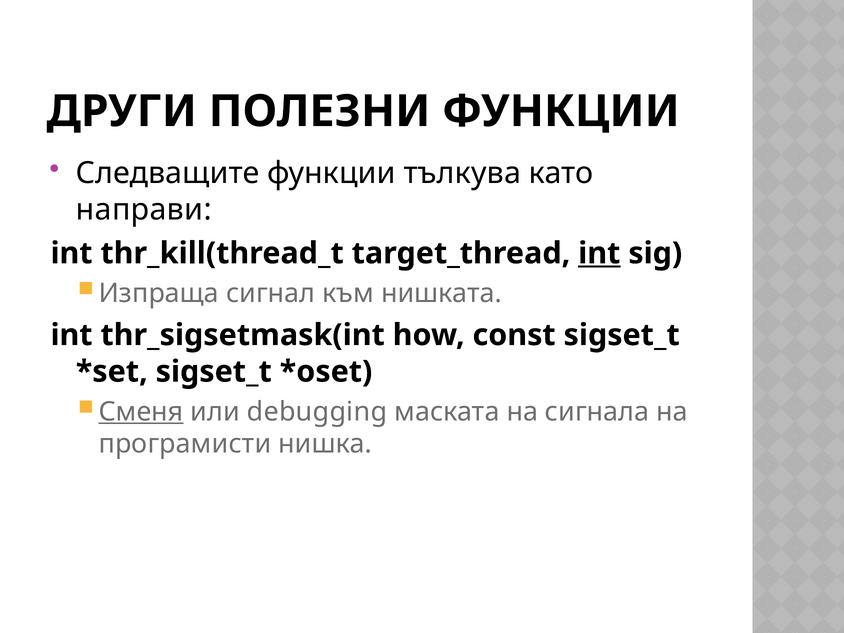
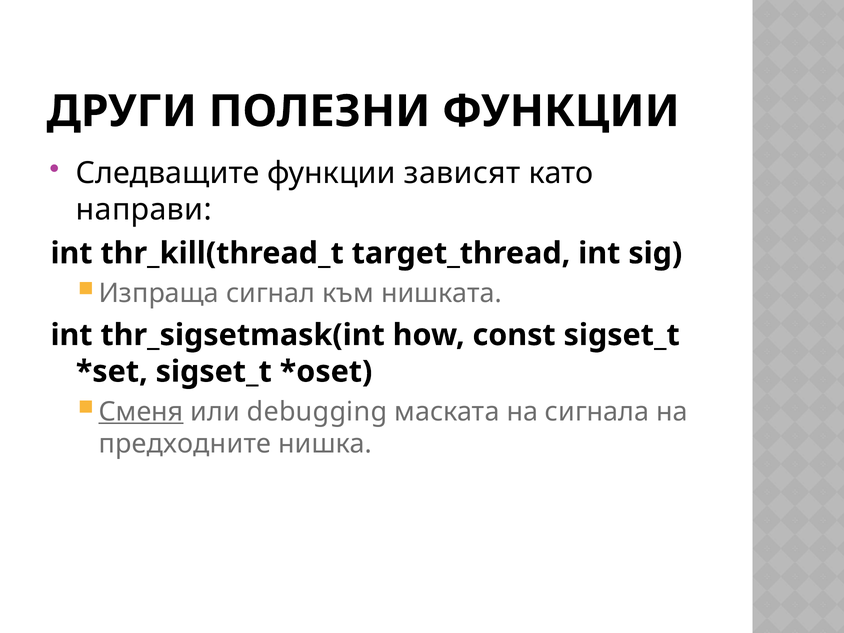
тълкува: тълкува -> зависят (462, 173)
int underline: present -> none (599, 253)
програмисти: програмисти -> предходните (185, 444)
